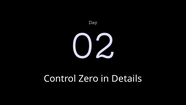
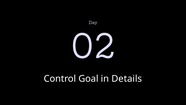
Zero: Zero -> Goal (88, 78)
